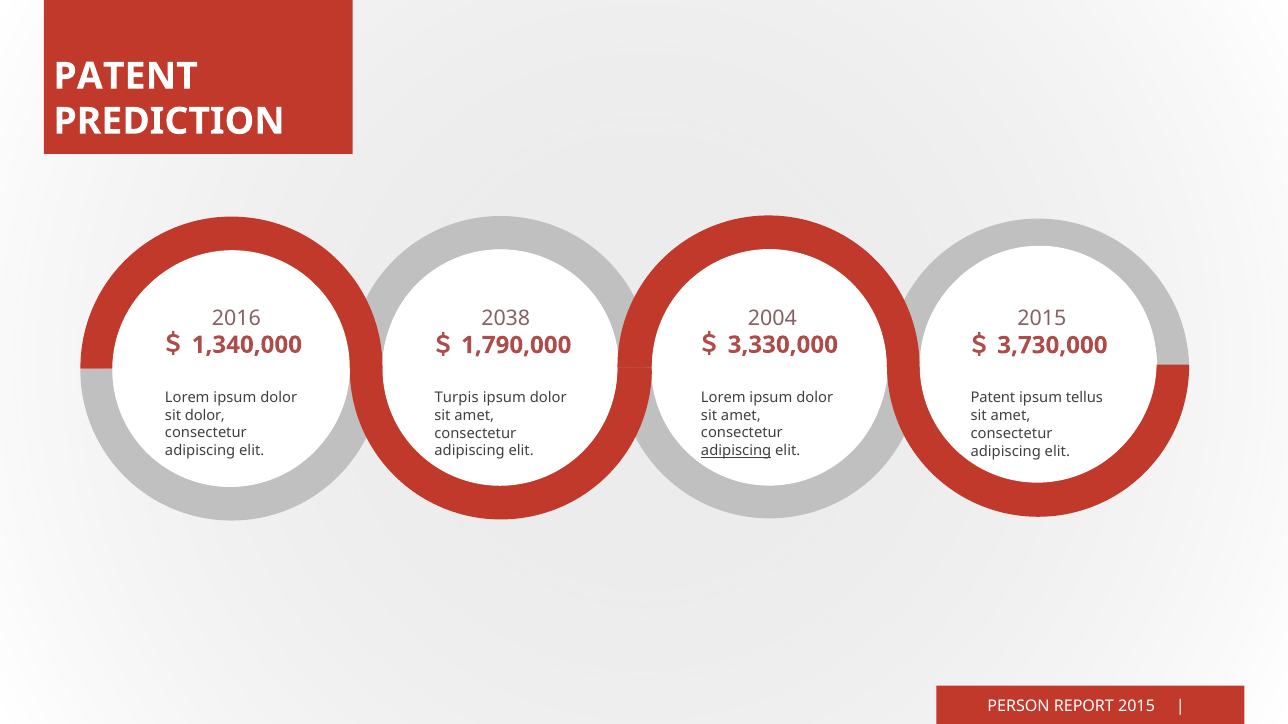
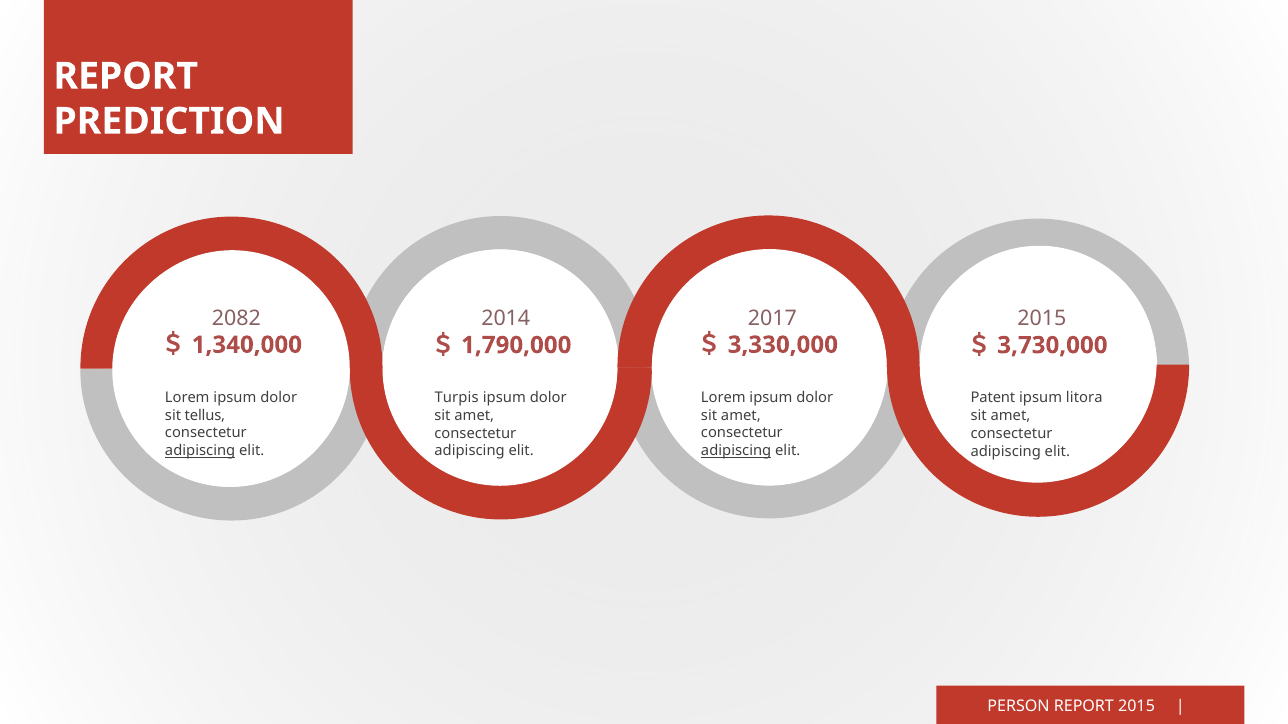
PATENT: PATENT -> REPORT (126, 76)
2016: 2016 -> 2082 (236, 319)
2004: 2004 -> 2017 (772, 319)
2038: 2038 -> 2014 (506, 319)
tellus: tellus -> litora (1084, 398)
sit dolor: dolor -> tellus (205, 416)
adipiscing underline: none -> present (200, 451)
